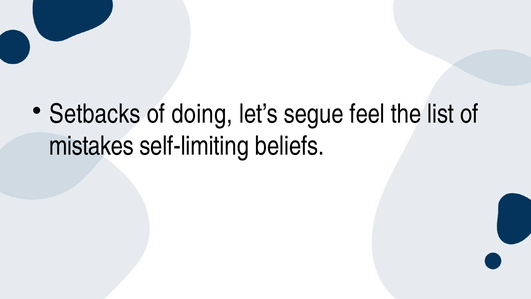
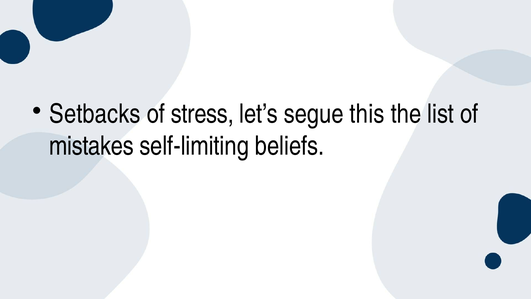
doing: doing -> stress (202, 114)
feel: feel -> this (367, 114)
